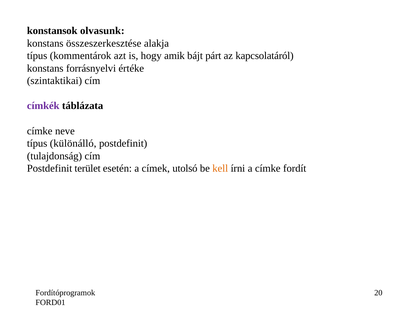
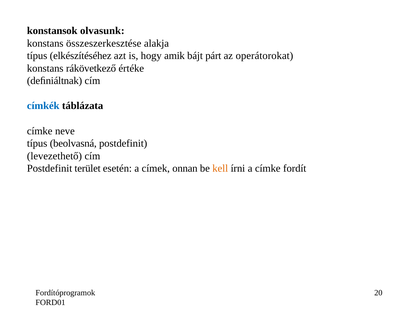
kommentárok: kommentárok -> elkészítéséhez (81, 56)
kapcsolatáról: kapcsolatáról -> operátorokat (264, 56)
forrásnyelvi: forrásnyelvi -> rákövetkező (91, 68)
szintaktikai: szintaktikai -> deﬁniáltnak (55, 81)
címkék colour: purple -> blue (43, 106)
különálló: különálló -> beolvasná (73, 144)
tulajdonság: tulajdonság -> levezethető (54, 156)
utolsó: utolsó -> onnan (185, 169)
